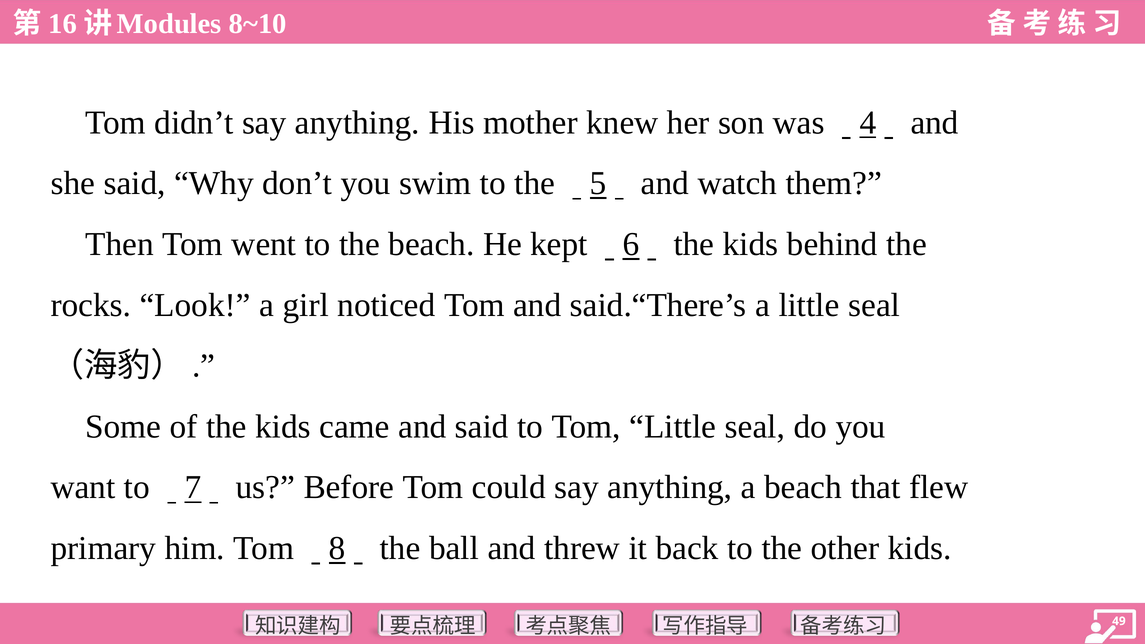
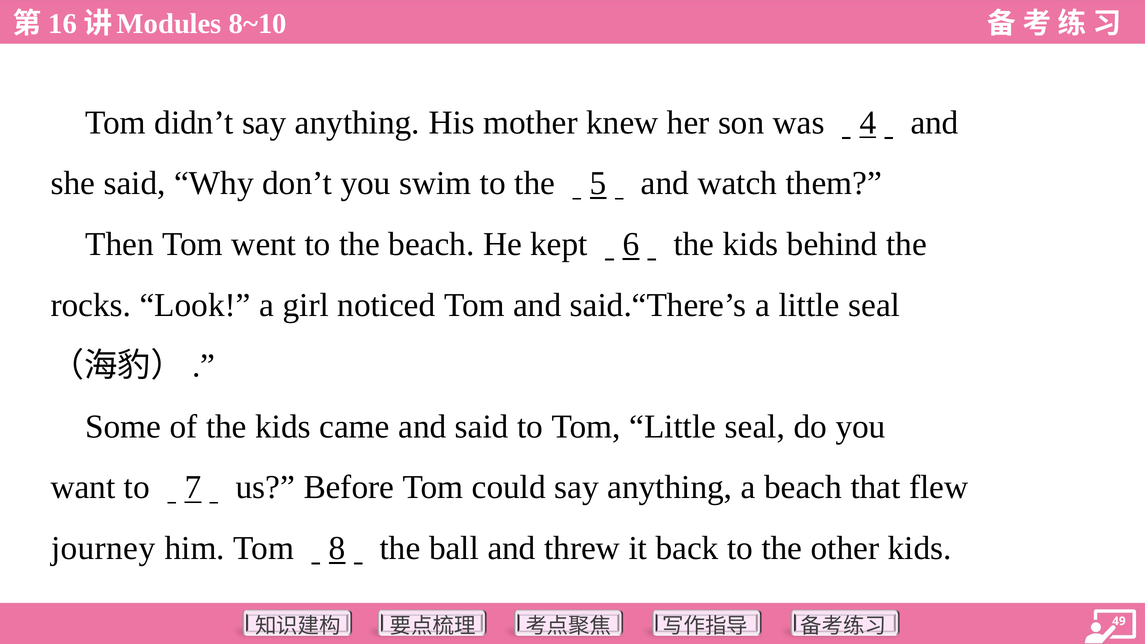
primary: primary -> journey (103, 548)
